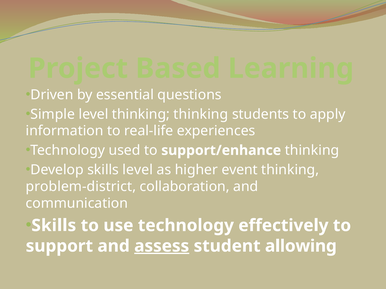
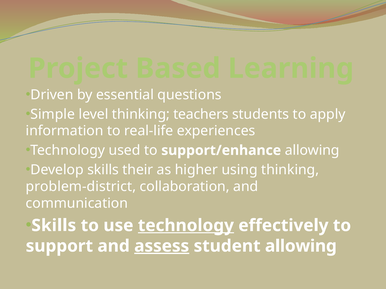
thinking thinking: thinking -> teachers (201, 114)
support/enhance thinking: thinking -> allowing (312, 151)
skills level: level -> their (138, 170)
event: event -> using (240, 170)
technology underline: none -> present (186, 226)
